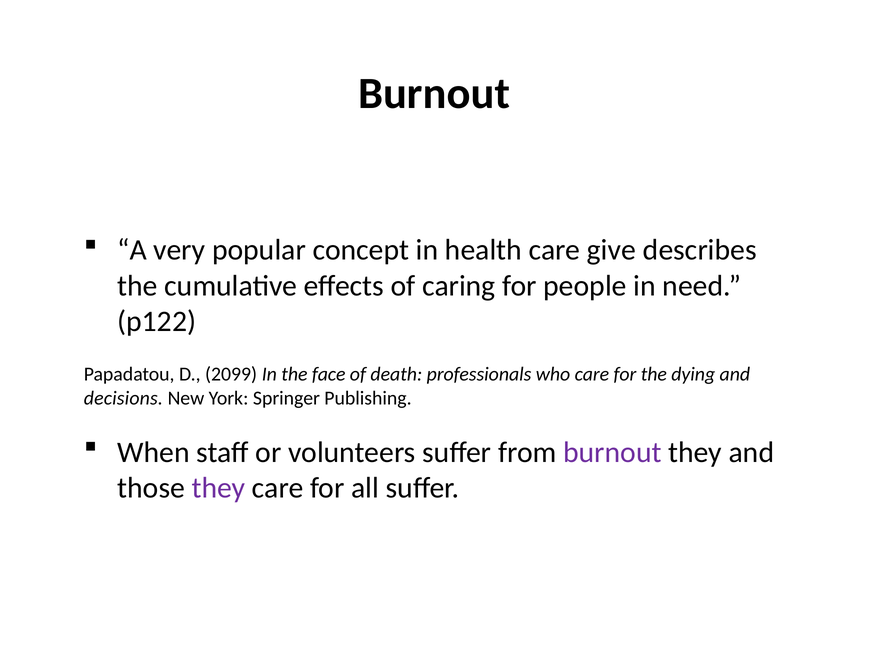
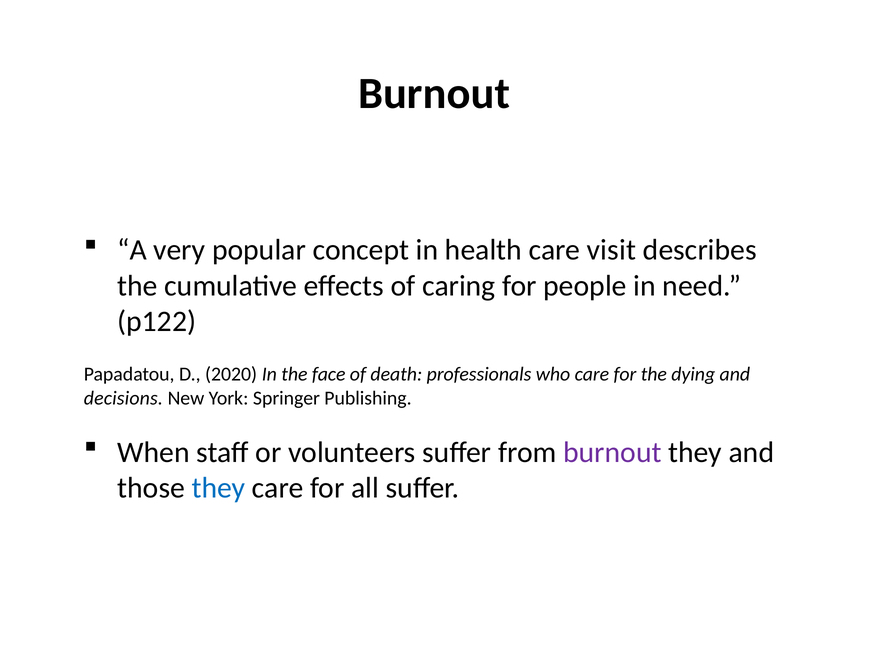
give: give -> visit (611, 250)
2099: 2099 -> 2020 (231, 374)
they colour: purple -> blue (219, 488)
